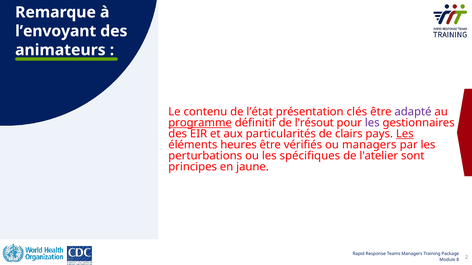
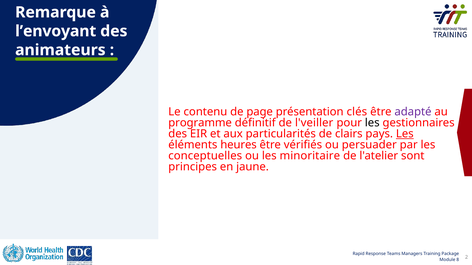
lʼétat: lʼétat -> page (260, 112)
programme underline: present -> none (200, 123)
l'résout: l'résout -> l'veiller (314, 123)
les colour: purple -> black (372, 123)
ou managers: managers -> persuader (369, 145)
perturbations: perturbations -> conceptuelles (205, 156)
spécifiques: spécifiques -> minoritaire (310, 156)
